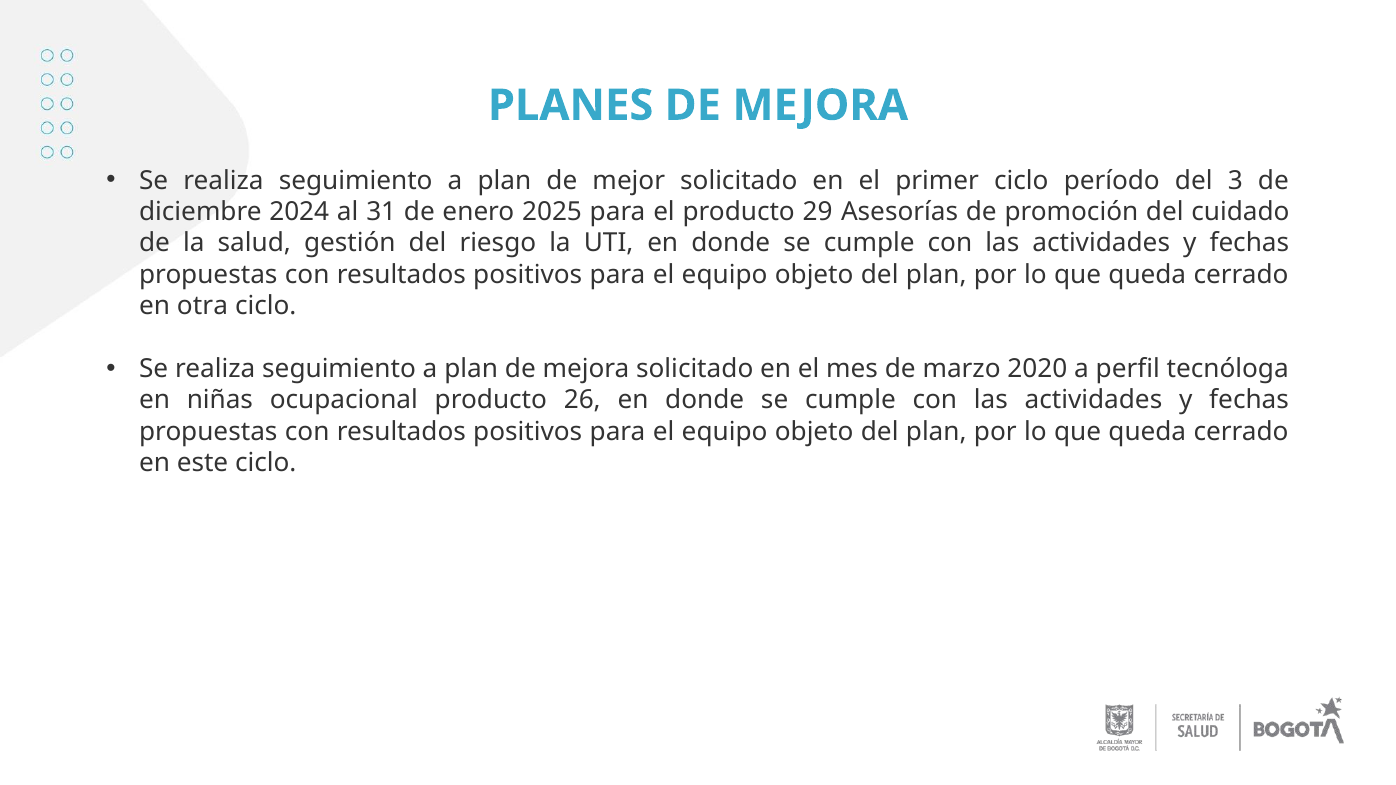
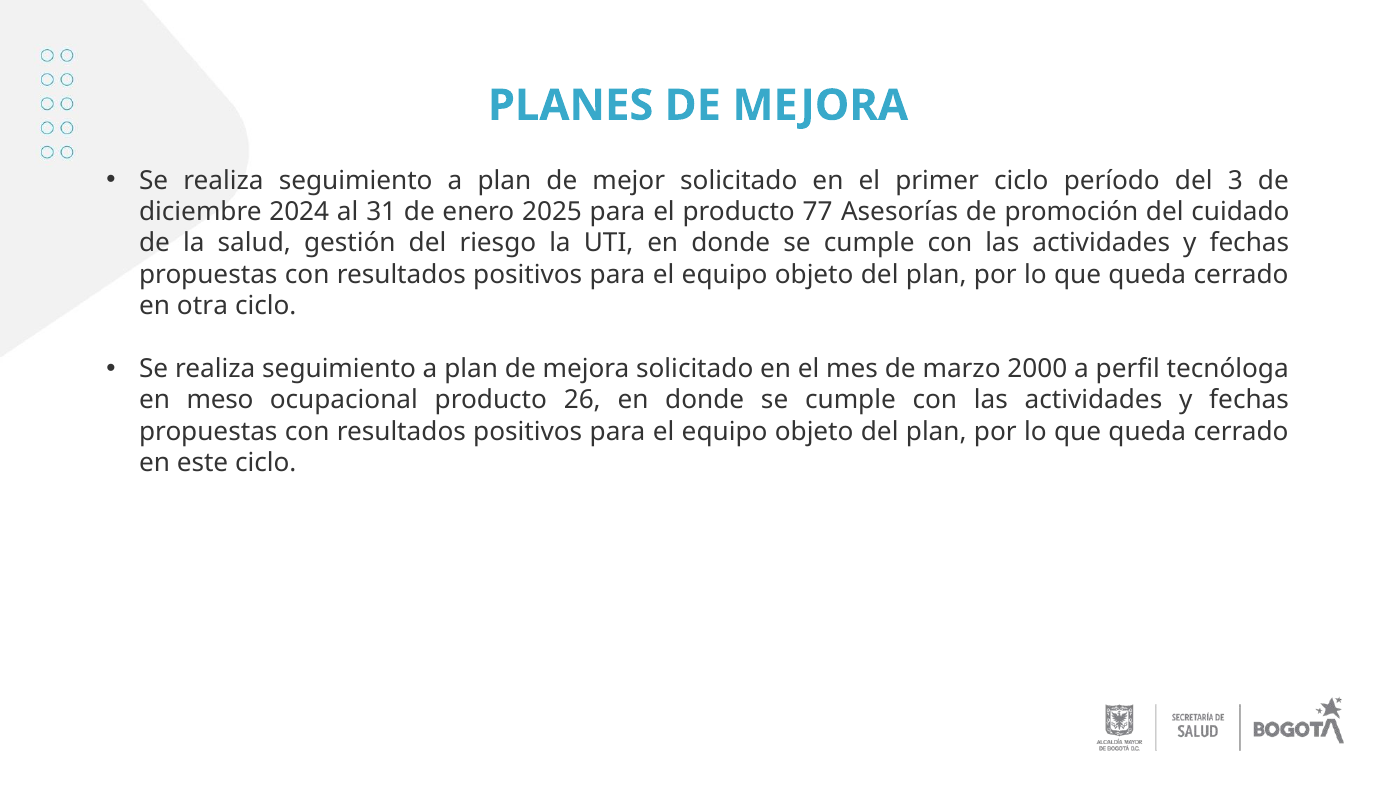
29: 29 -> 77 (818, 212)
2020: 2020 -> 2000 (1037, 369)
niñas: niñas -> meso (220, 400)
